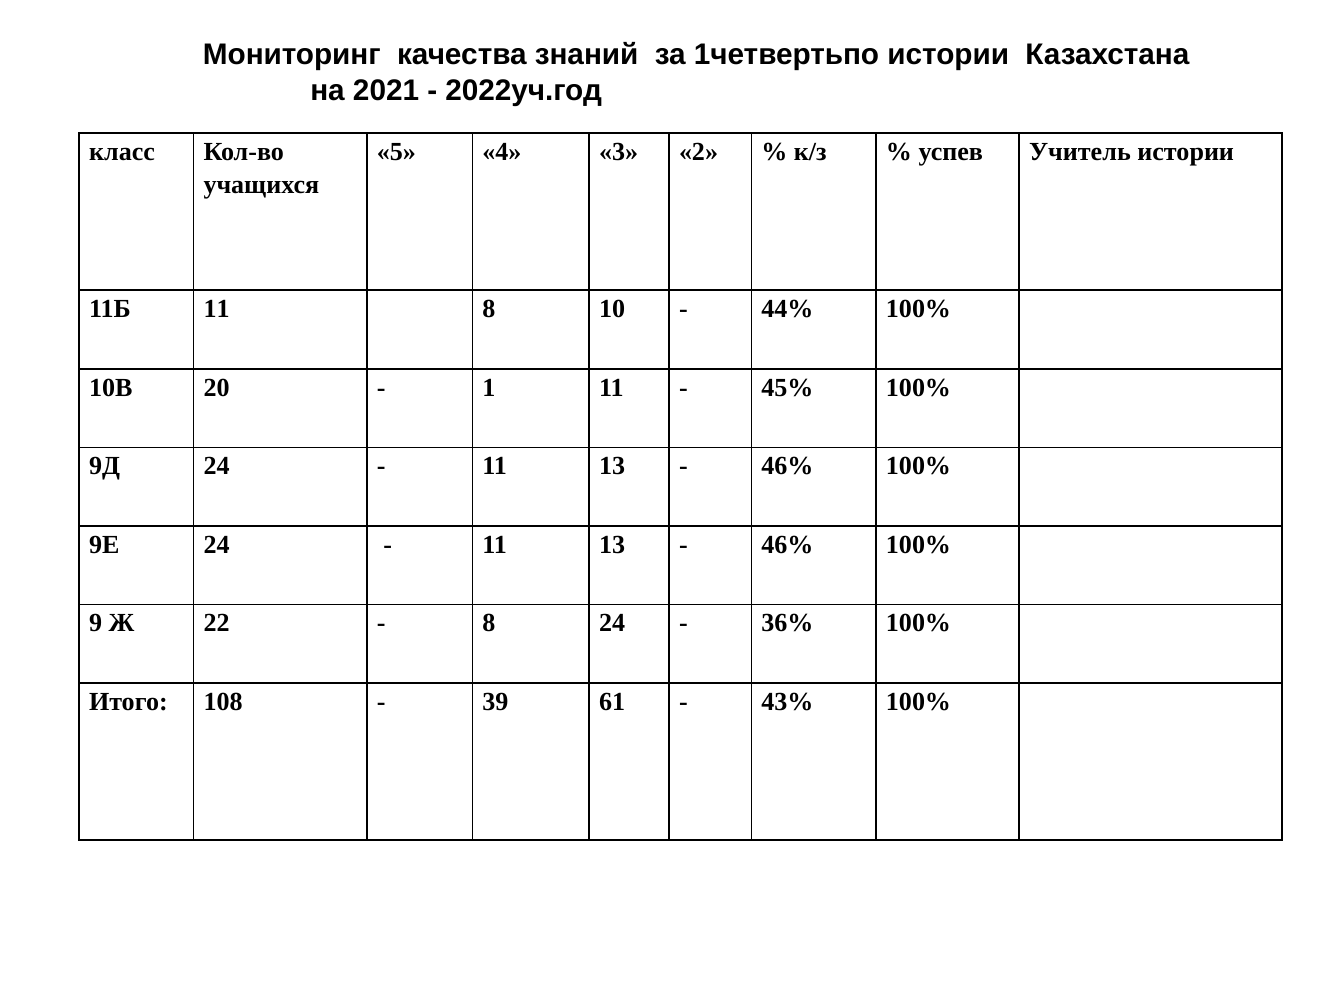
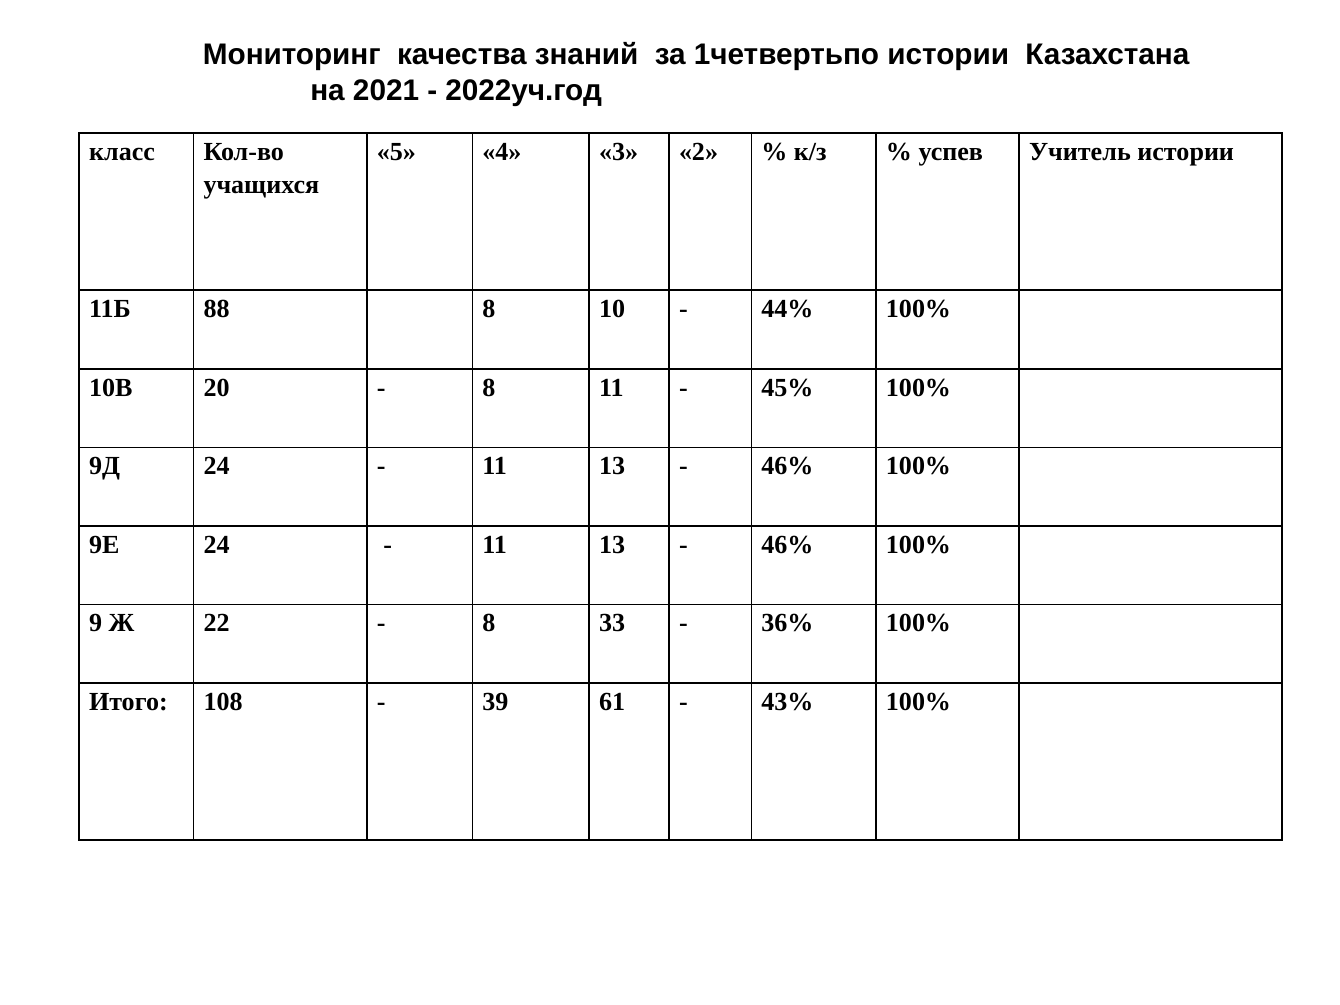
11Б 11: 11 -> 88 (217, 309)
1: 1 -> 8 (489, 388)
8 24: 24 -> 33 (612, 623)
